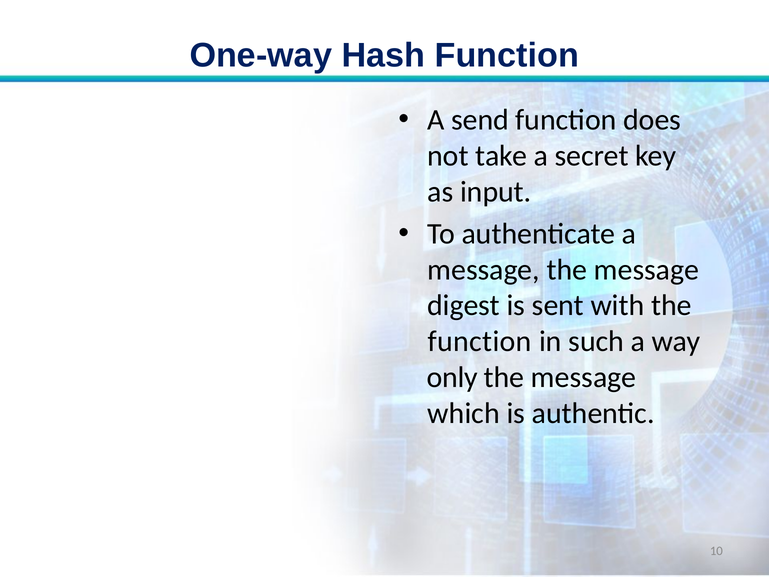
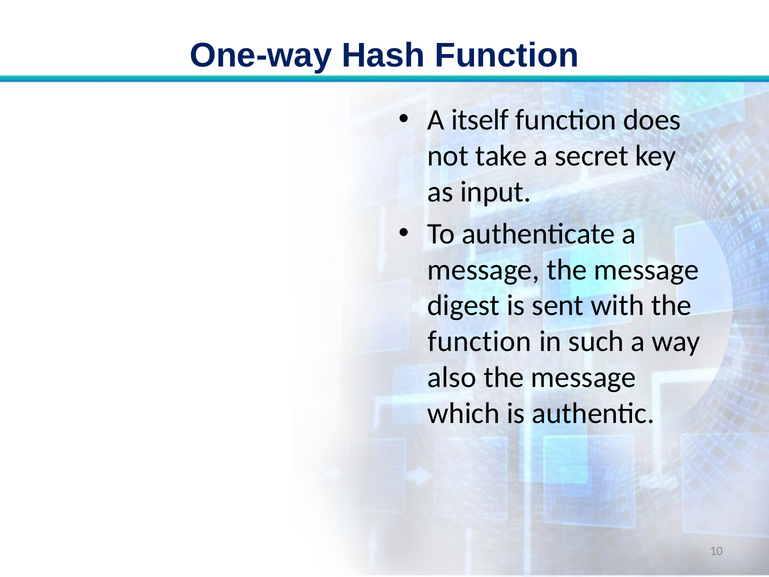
send: send -> itself (480, 120)
only: only -> also (452, 377)
